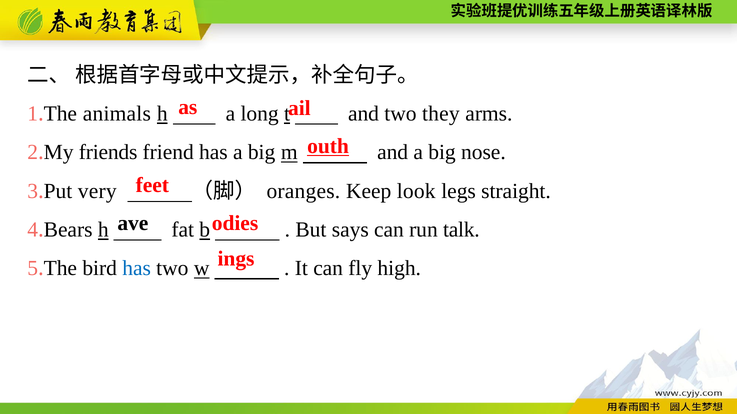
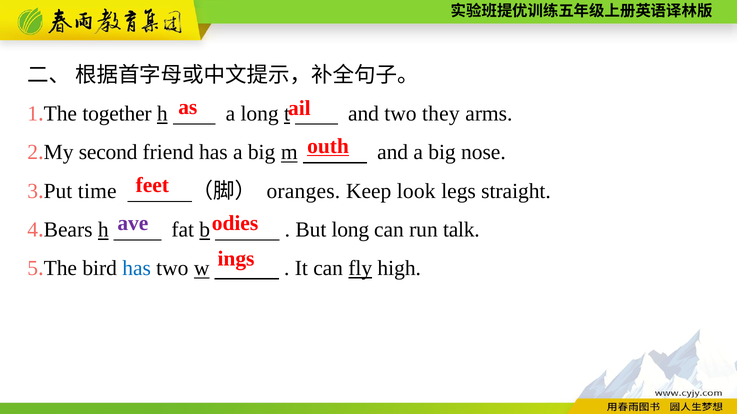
animals: animals -> together (117, 114)
friends: friends -> second (108, 153)
very: very -> time (97, 191)
ave colour: black -> purple (133, 223)
But says: says -> long (350, 230)
fly underline: none -> present (360, 269)
